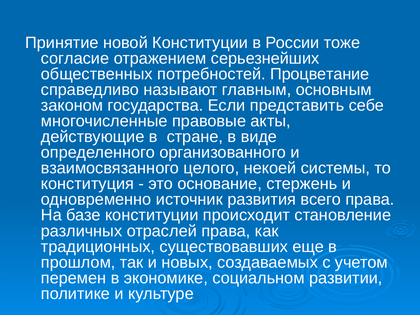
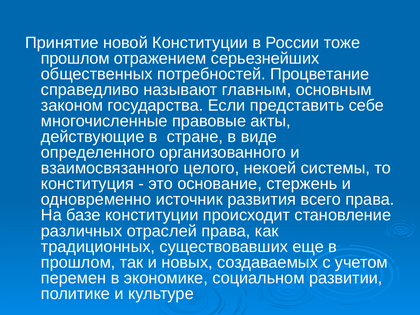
согласие: согласие -> прошлом (75, 58)
